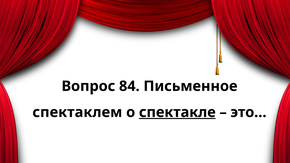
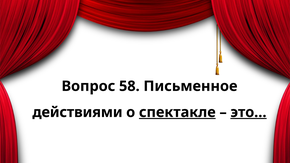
84: 84 -> 58 (129, 86)
спектаклем: спектаклем -> действиями (77, 112)
это… underline: none -> present (249, 112)
